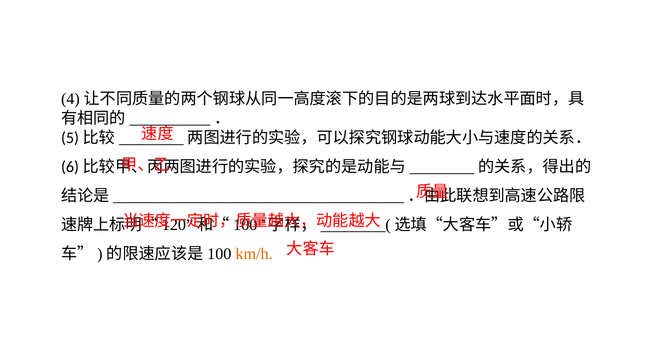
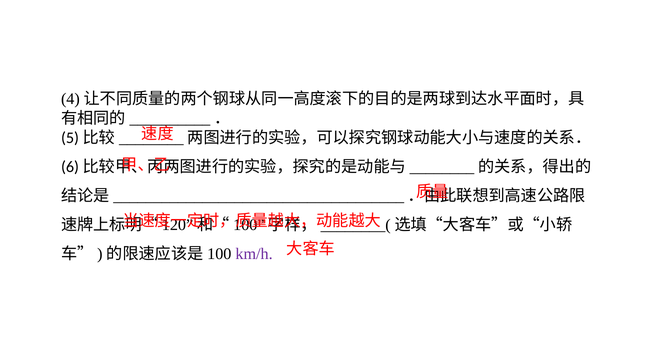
km/h colour: orange -> purple (254, 254)
